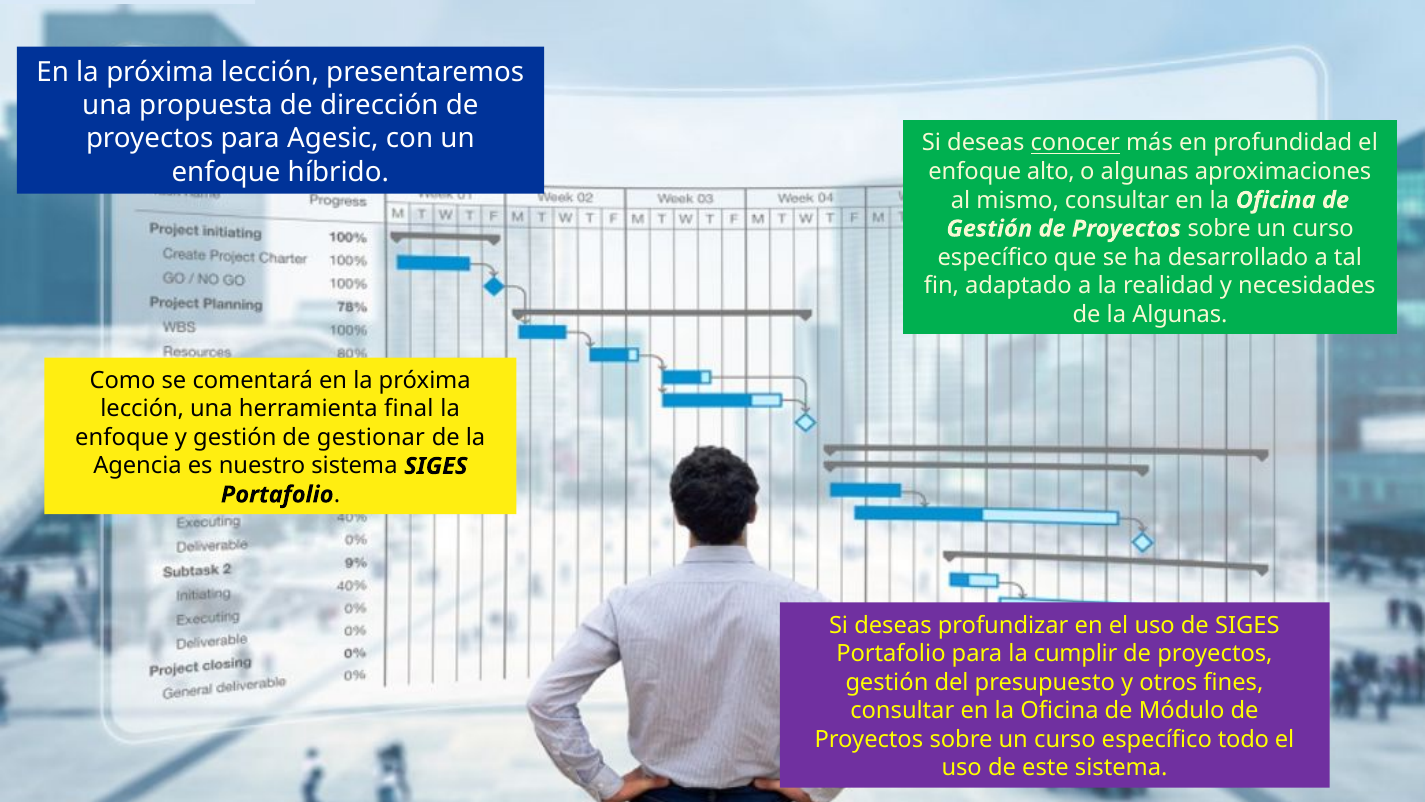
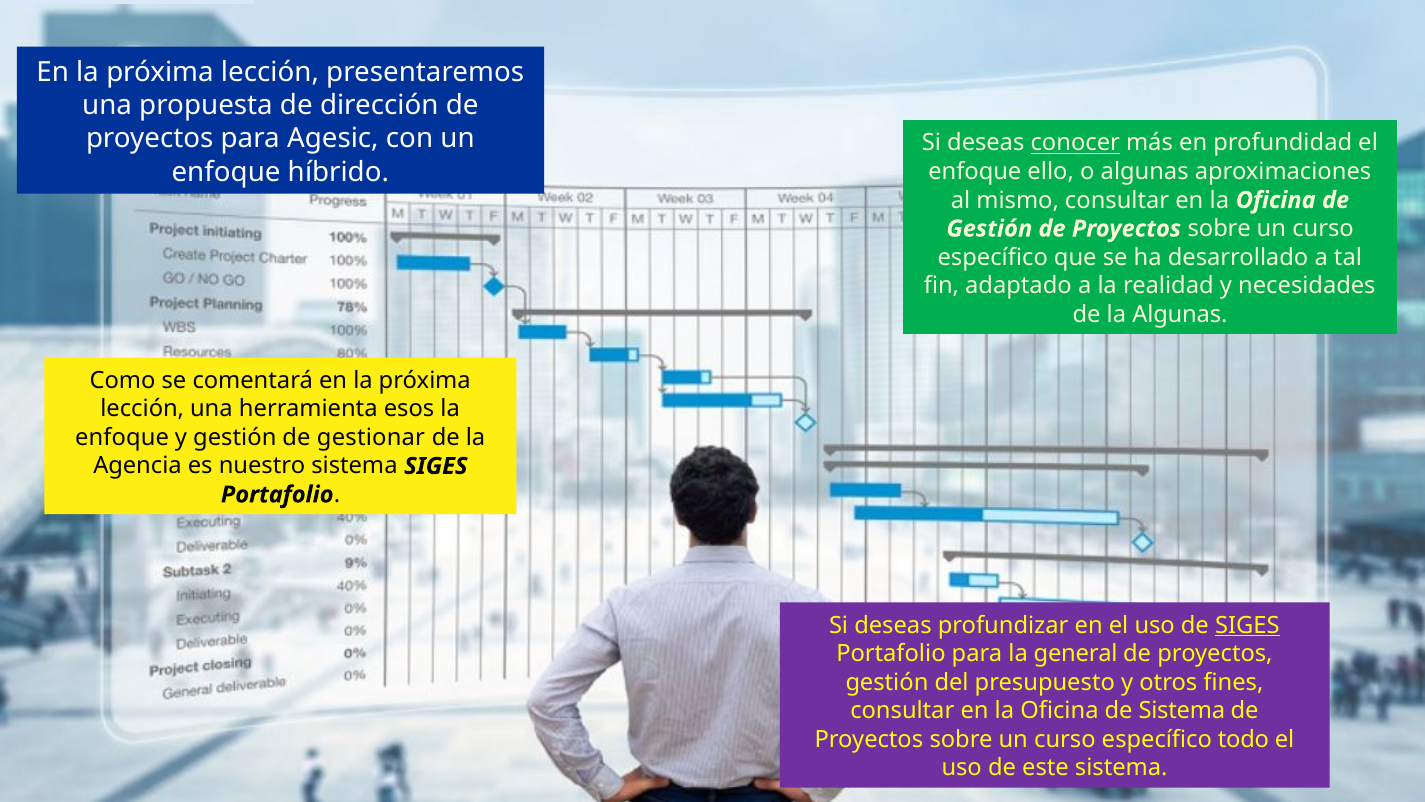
alto: alto -> ello (1051, 172)
final: final -> esos (409, 409)
SIGES underline: none -> present (1247, 625)
cumplir: cumplir -> general (1076, 654)
de Módulo: Módulo -> Sistema (1182, 711)
